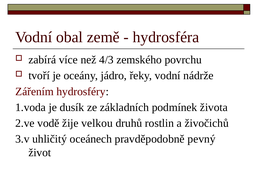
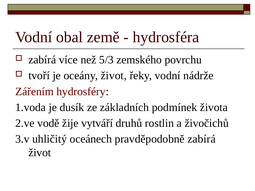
4/3: 4/3 -> 5/3 (106, 60)
oceány jádro: jádro -> život (114, 76)
velkou: velkou -> vytváří (97, 123)
pravděpodobně pevný: pevný -> zabírá (202, 139)
